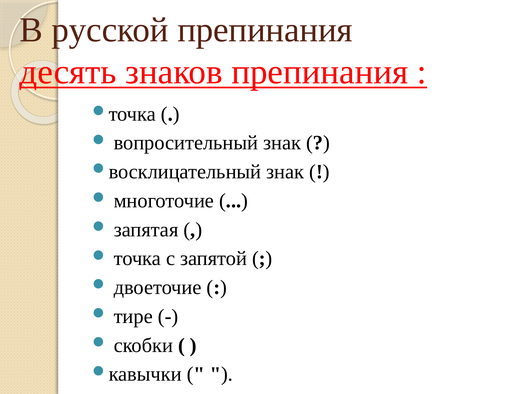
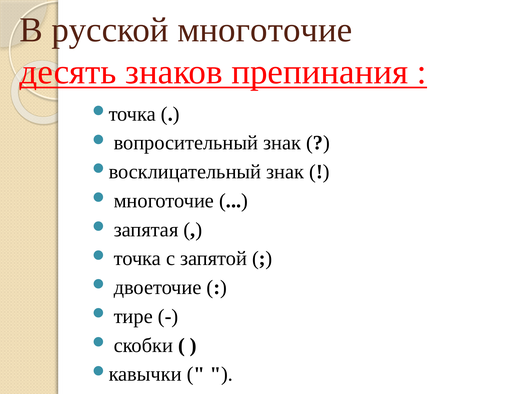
русской препинания: препинания -> многоточие (265, 30)
